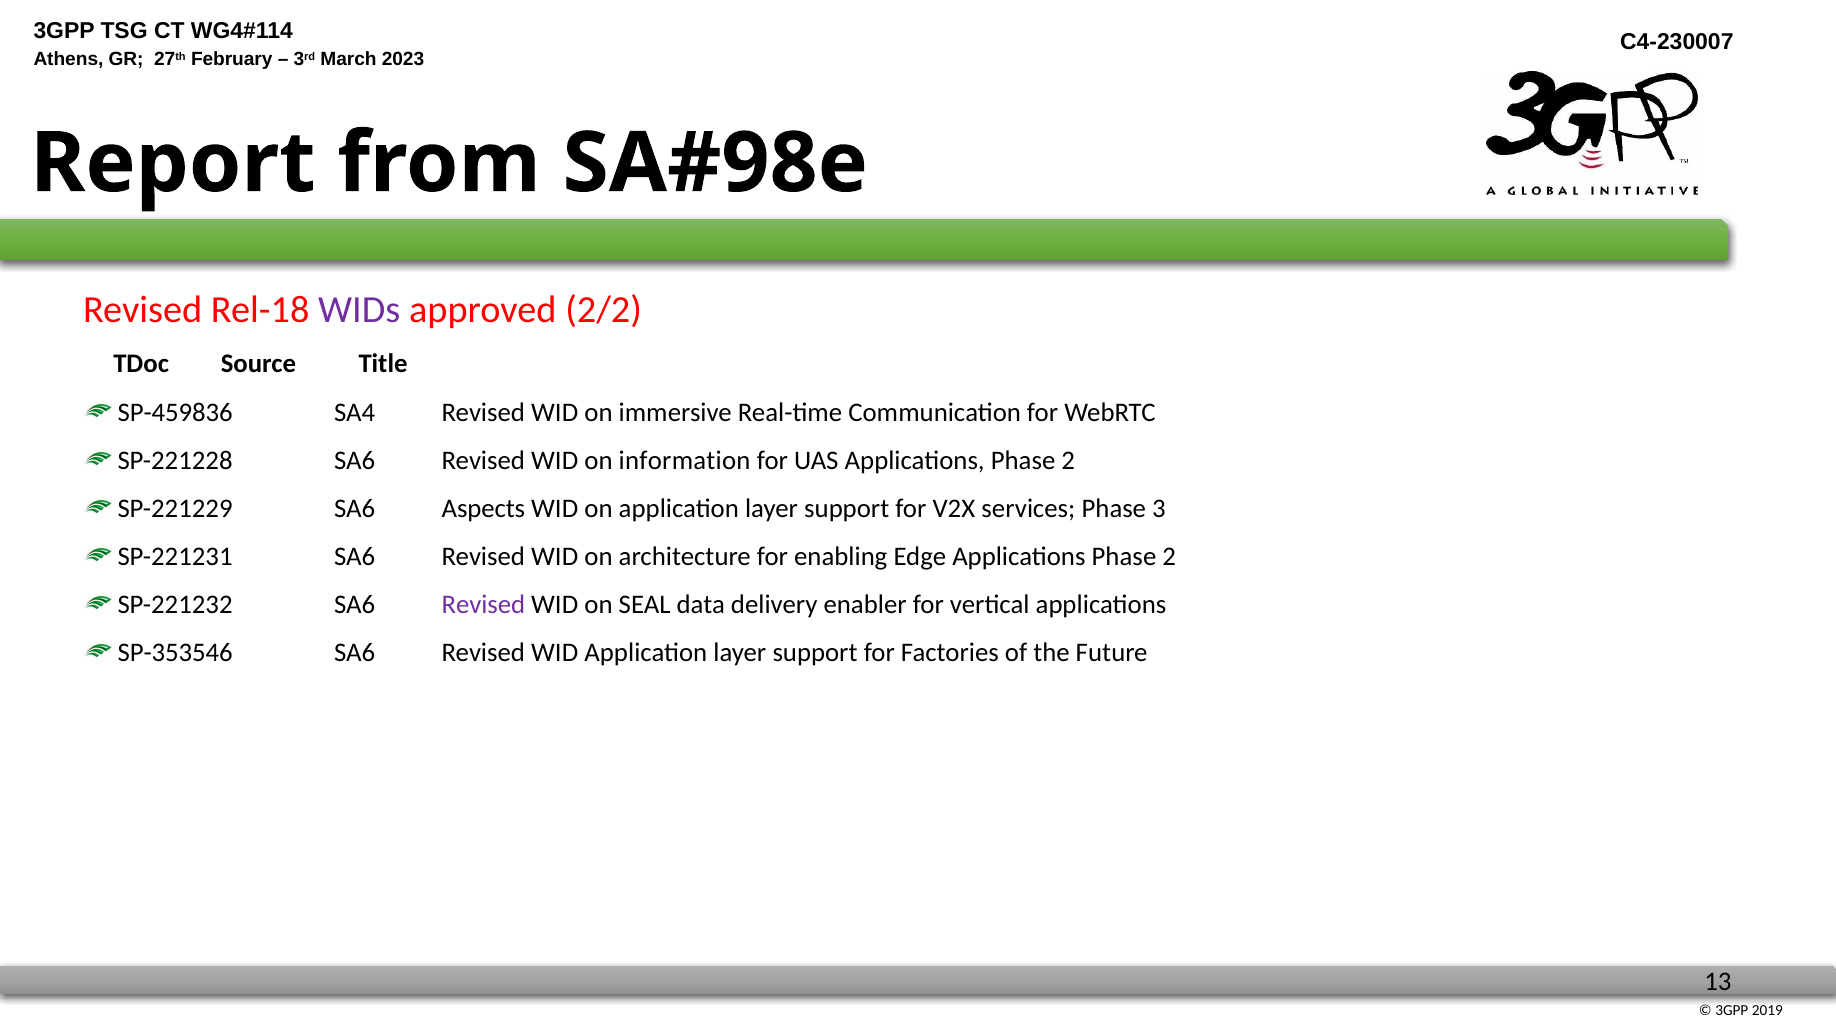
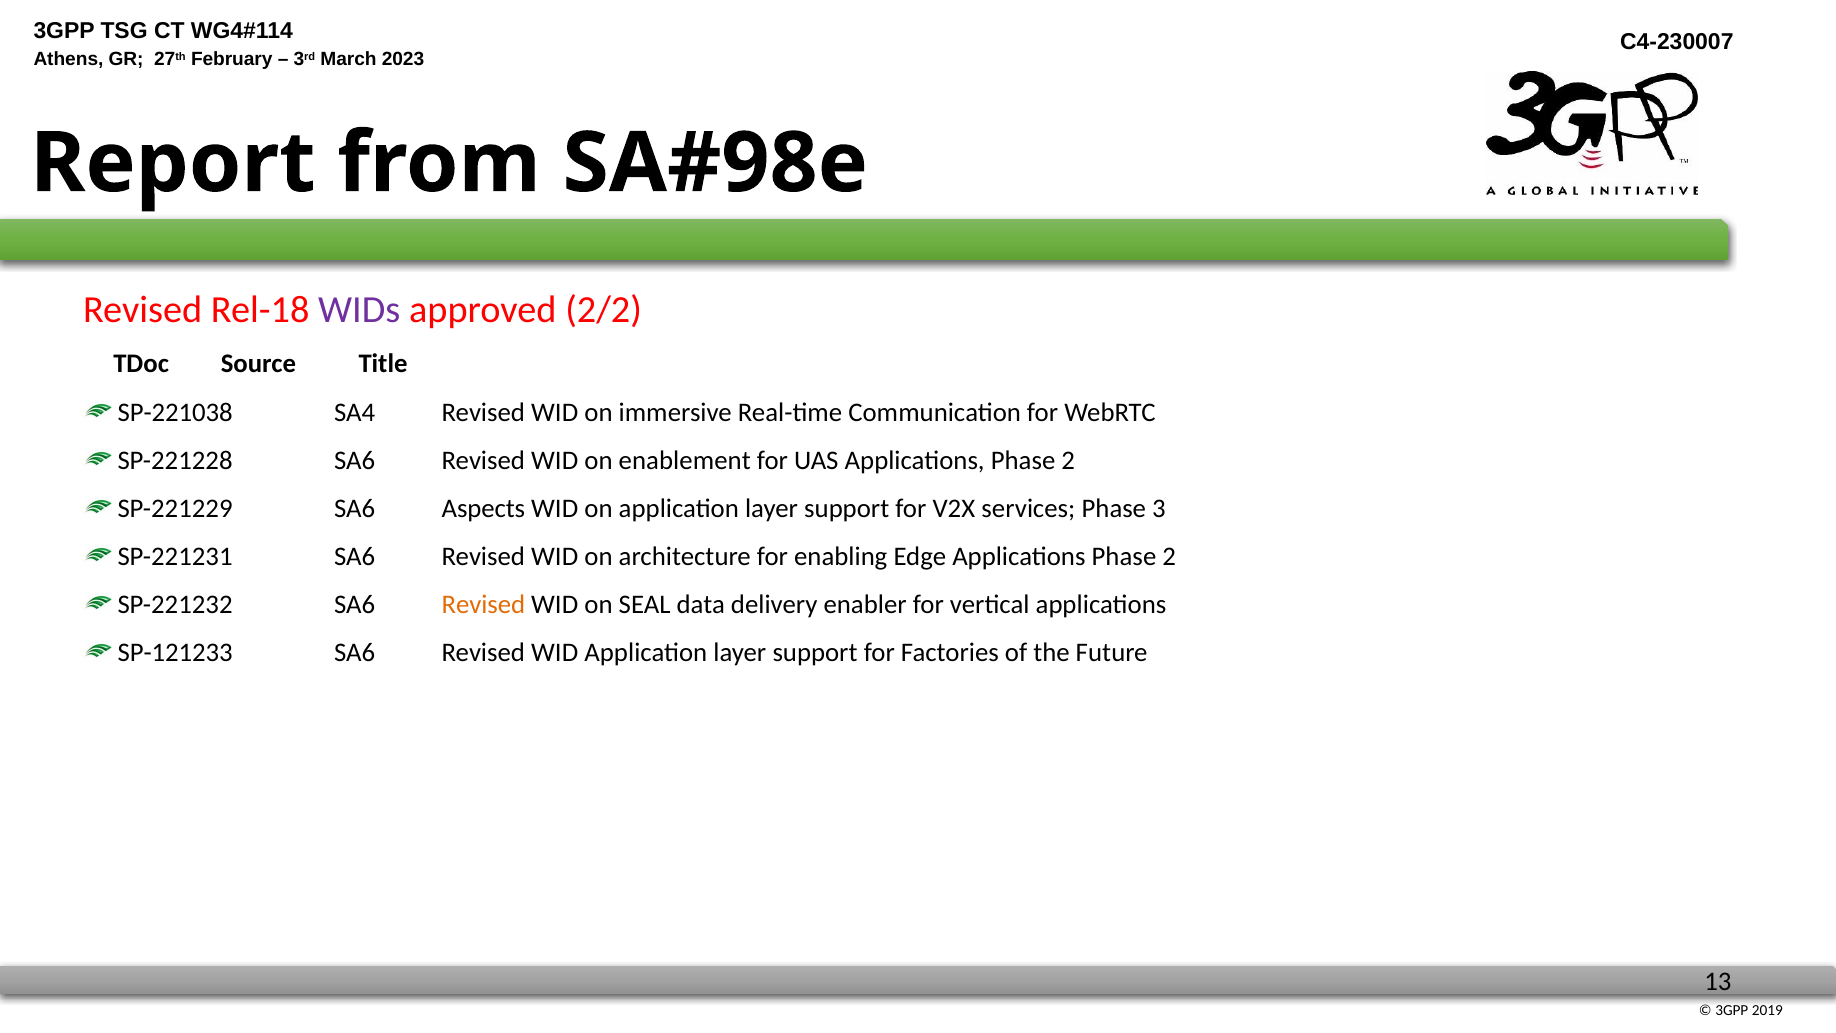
SP-459836: SP-459836 -> SP-221038 (175, 412)
information: information -> enablement (685, 460)
Revised colour: purple -> orange (483, 604)
SP-353546: SP-353546 -> SP-121233 (175, 652)
